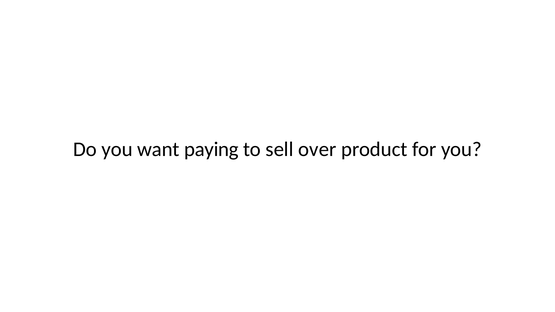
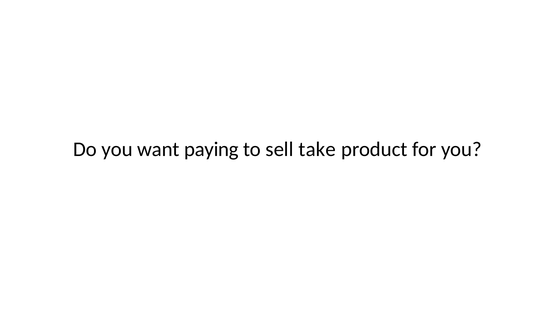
over: over -> take (317, 150)
